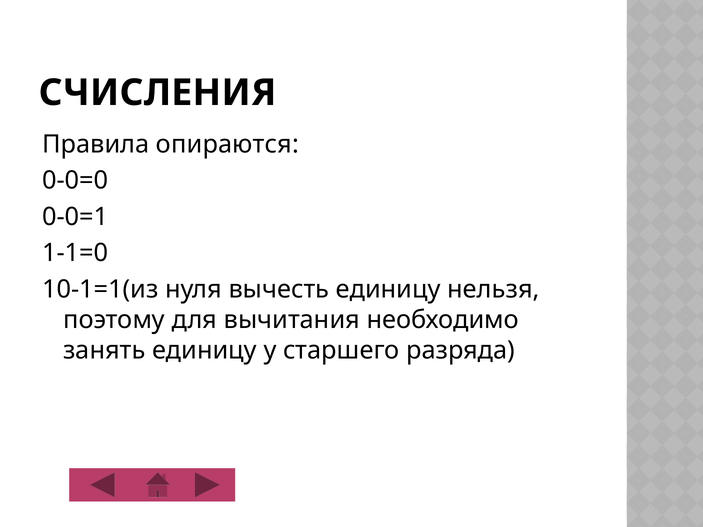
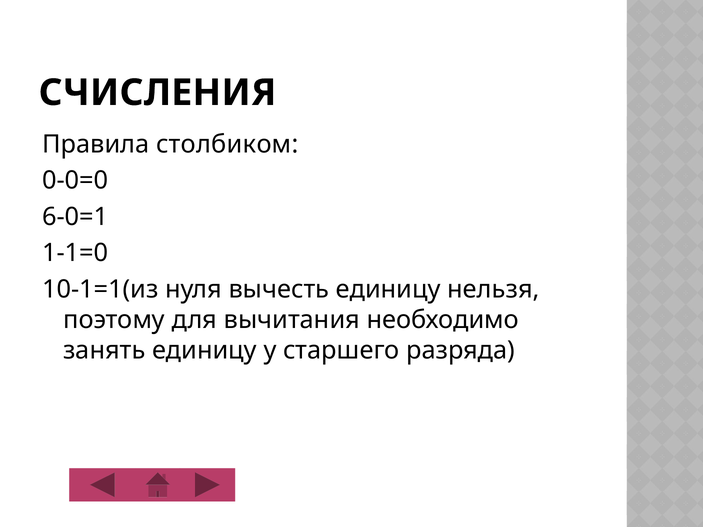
опираются: опираются -> столбиком (227, 144)
0-0=1: 0-0=1 -> 6-0=1 (75, 217)
